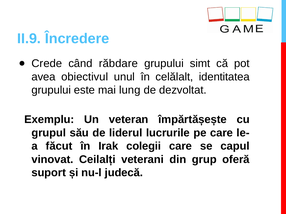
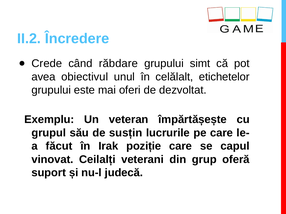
II.9: II.9 -> II.2 (29, 39)
identitatea: identitatea -> etichetelor (224, 77)
lung: lung -> oferi (130, 90)
liderul: liderul -> susțin (126, 133)
colegii: colegii -> poziție (144, 146)
